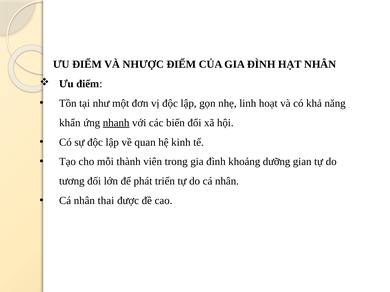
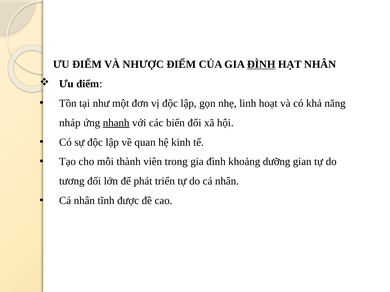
ĐÌNH underline: none -> present (261, 64)
khẩn: khẩn -> nháp (70, 123)
thai: thai -> tĩnh (106, 201)
